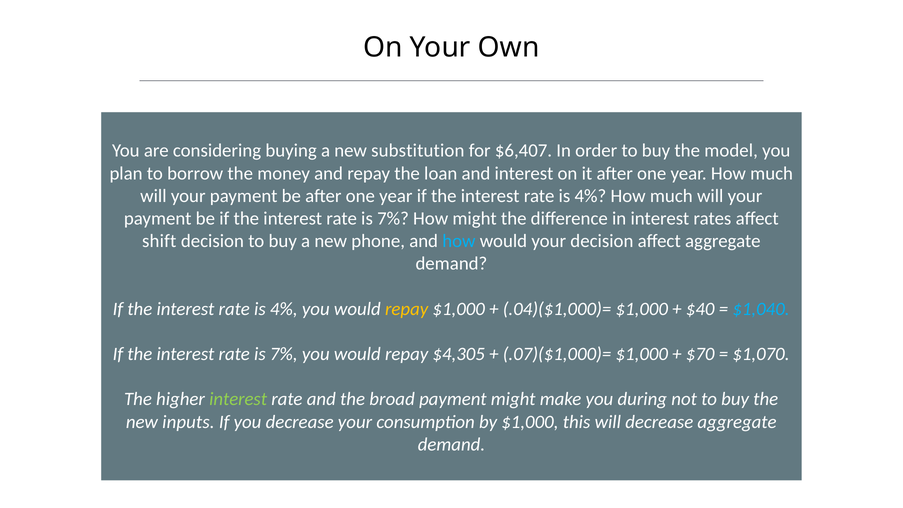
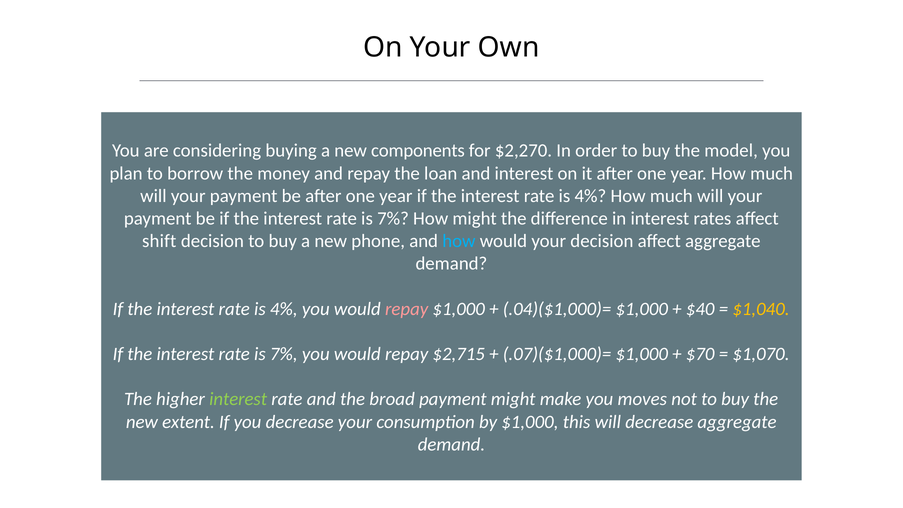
substitution: substitution -> components (418, 151)
$6,407: $6,407 -> $2,270 (524, 151)
repay colour: yellow -> pink (407, 309)
$1,040 colour: light blue -> yellow (761, 309)
$4,305: $4,305 -> $2,715 (459, 354)
during: during -> moves (642, 399)
inputs: inputs -> extent (188, 422)
